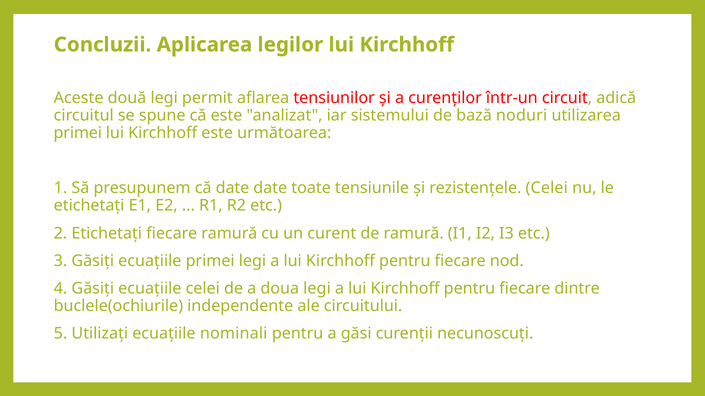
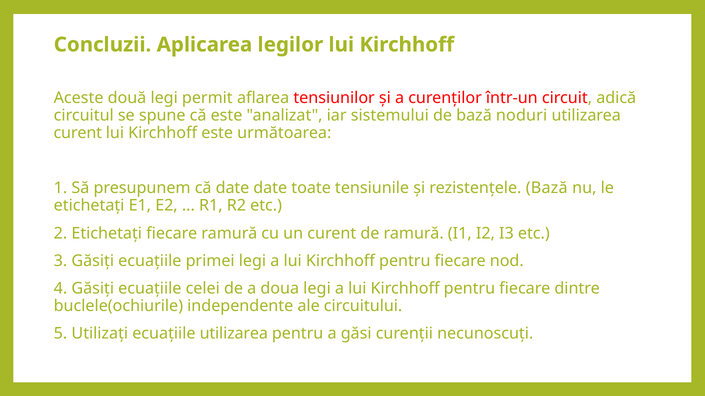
primei: primei -> curent (78, 133)
rezistențele Celei: Celei -> Bază (547, 188)
ecuațiile nominali: nominali -> utilizarea (234, 334)
